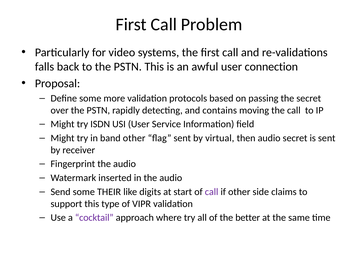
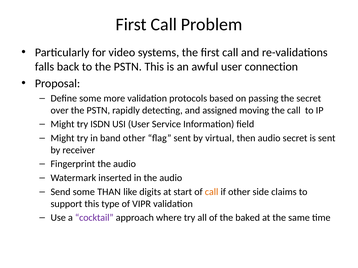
contains: contains -> assigned (220, 111)
THEIR: THEIR -> THAN (109, 192)
call colour: purple -> orange (212, 192)
better: better -> baked (248, 218)
